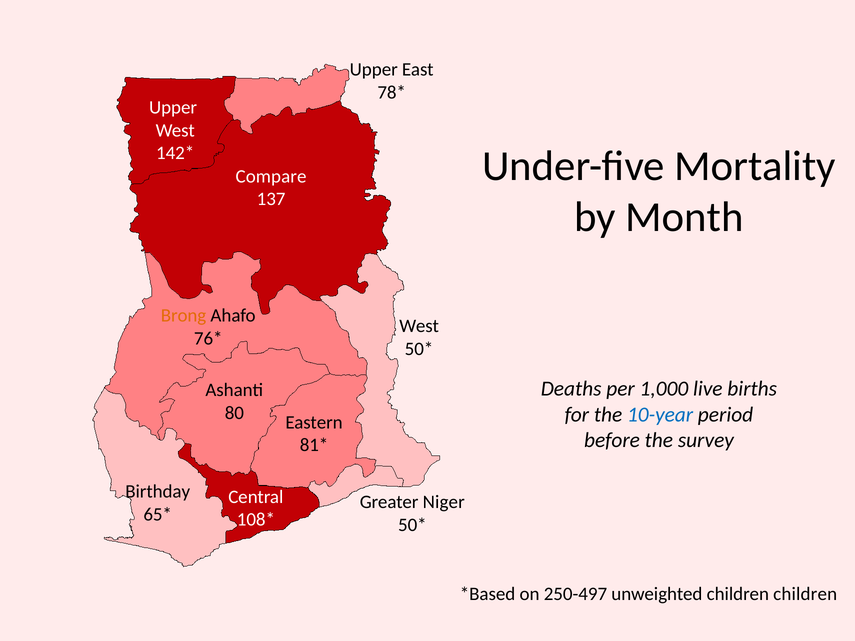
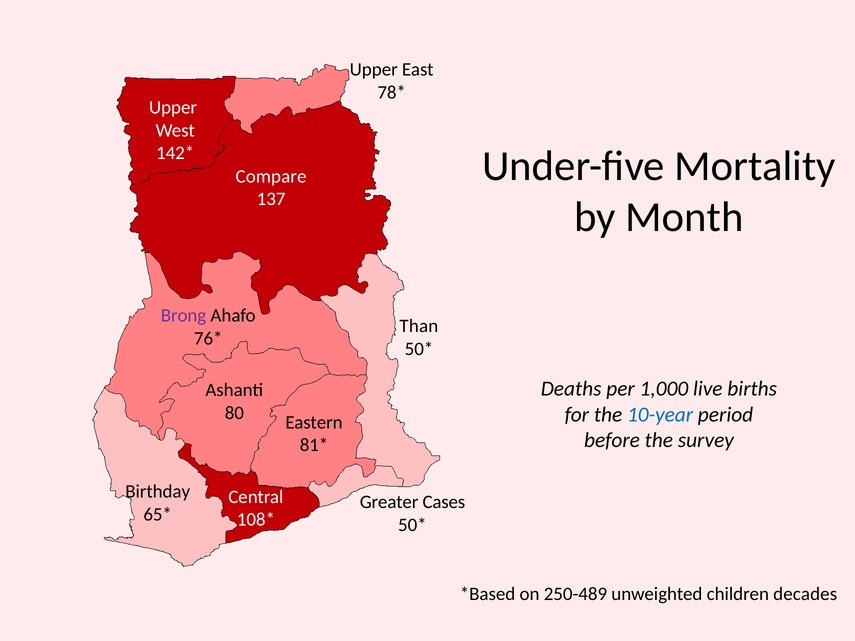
Brong colour: orange -> purple (184, 316)
West: West -> Than (419, 326)
Niger: Niger -> Cases (444, 502)
250-497: 250-497 -> 250-489 (575, 594)
children children: children -> decades (805, 594)
